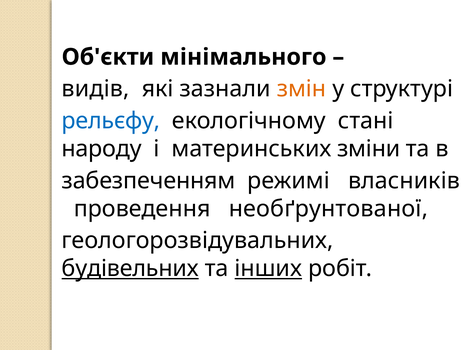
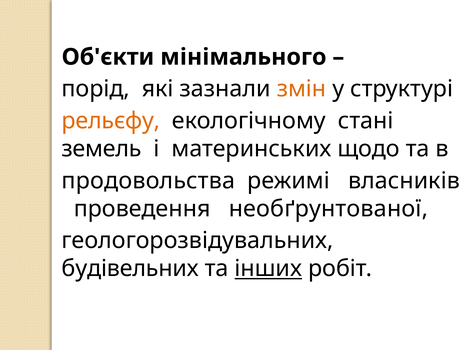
видів: видів -> порід (96, 89)
рельєфу colour: blue -> orange (111, 121)
народу: народу -> земель (102, 149)
зміни: зміни -> щодо (369, 149)
забезпеченням: забезпеченням -> продовольства (148, 180)
будівельних underline: present -> none (130, 268)
